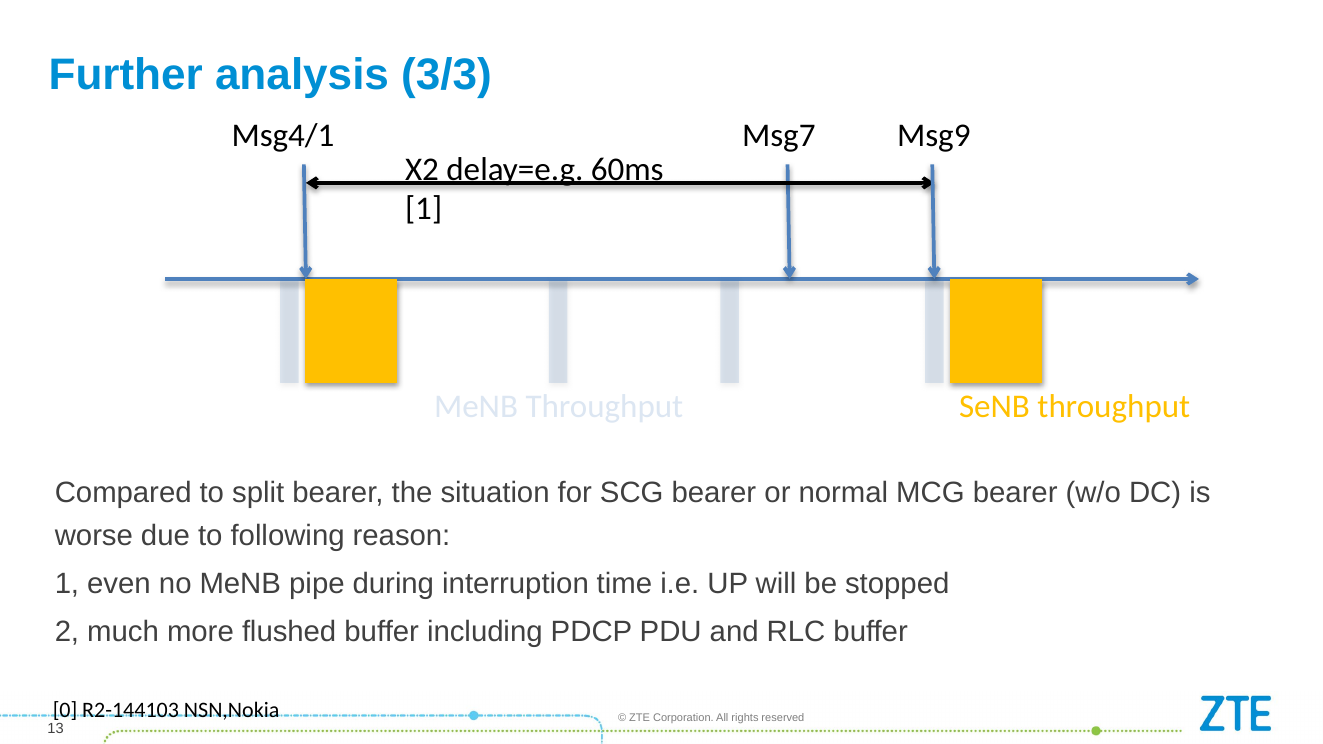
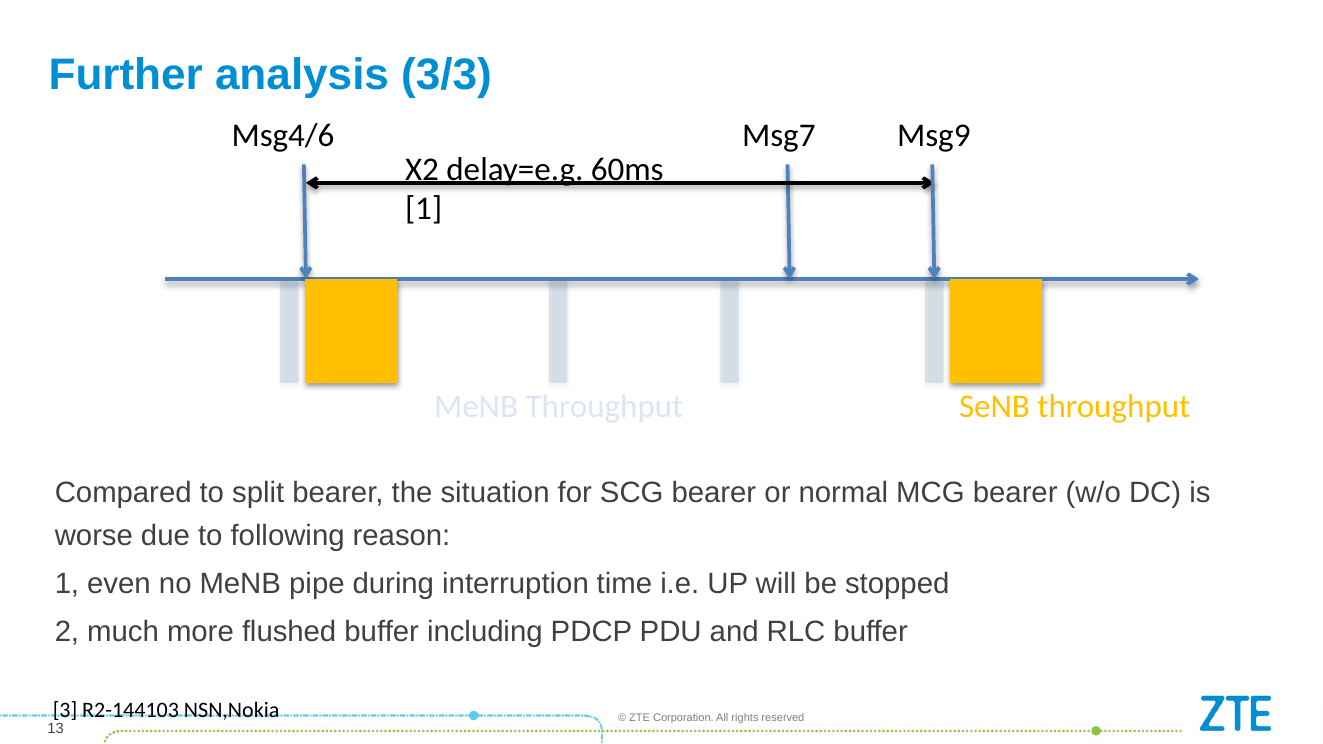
Msg4/1: Msg4/1 -> Msg4/6 (283, 135)
0: 0 -> 3 (65, 711)
